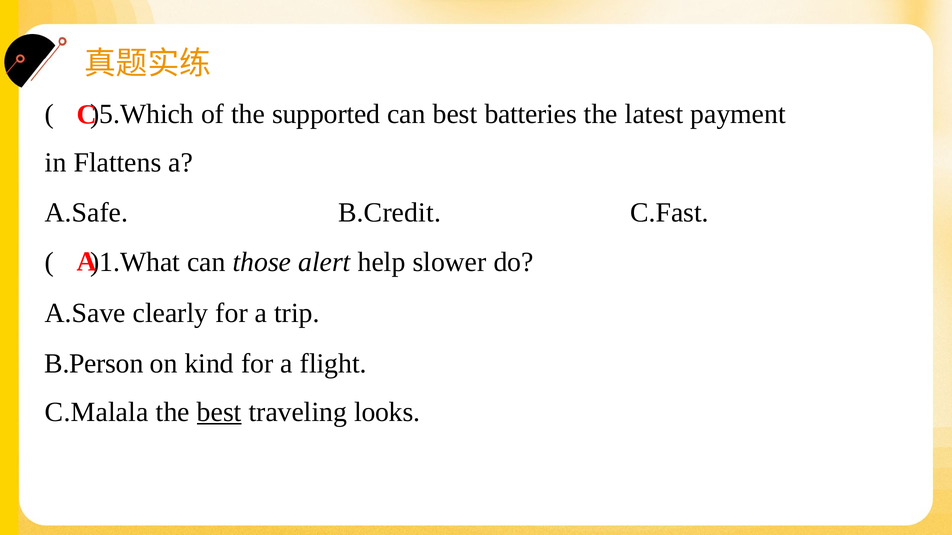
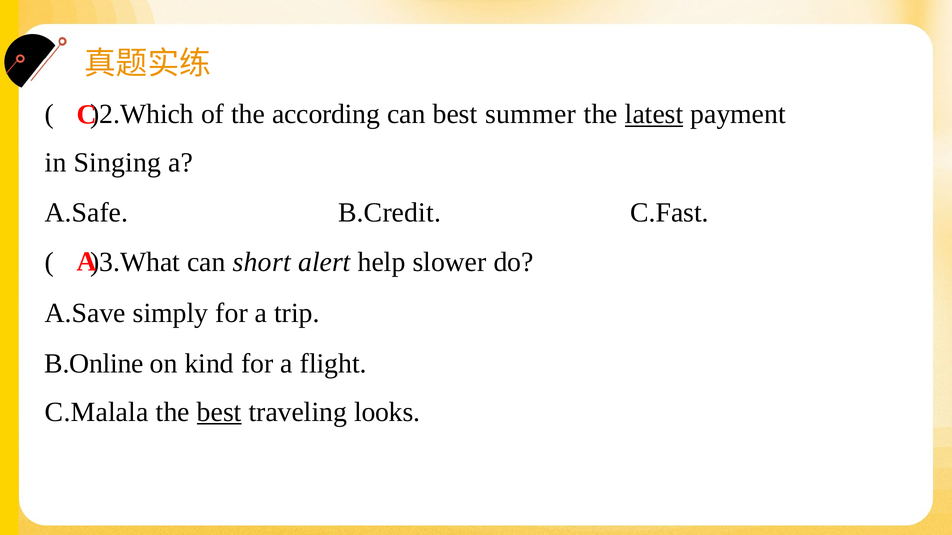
)5.Which: )5.Which -> )2.Which (142, 114)
supported: supported -> according (326, 114)
batteries: batteries -> summer (530, 114)
latest underline: none -> present (654, 114)
Flattens: Flattens -> Singing (117, 163)
)1.What: )1.What -> )3.What (135, 262)
those: those -> short (262, 262)
clearly: clearly -> simply (171, 313)
B.Person: B.Person -> B.Online (94, 364)
